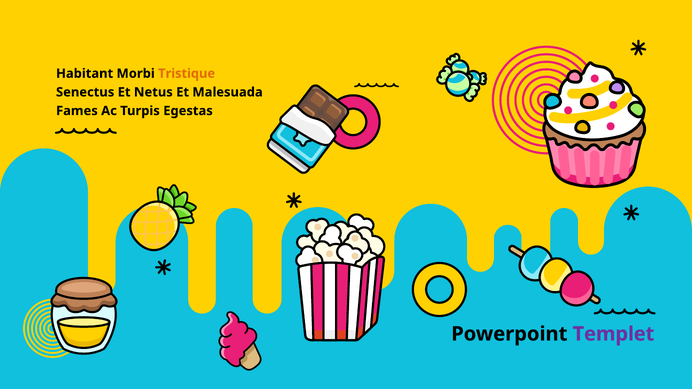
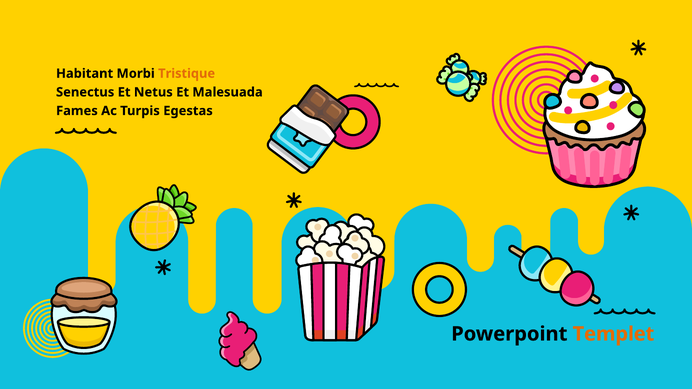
Templet colour: purple -> orange (613, 334)
